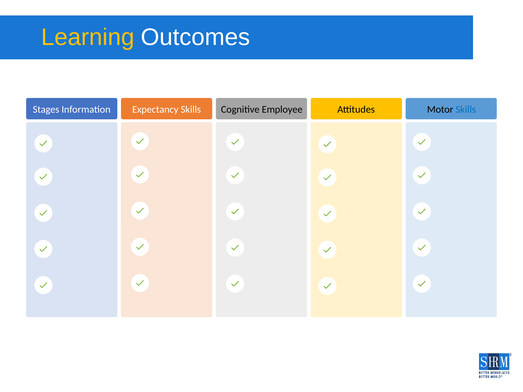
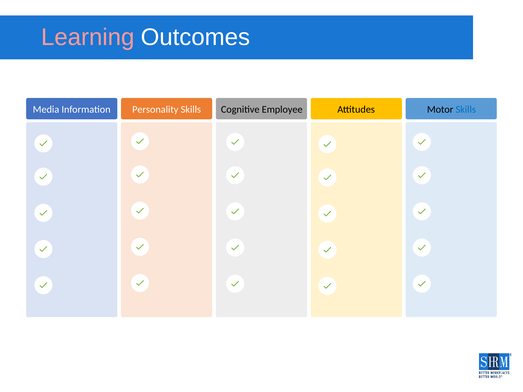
Learning colour: yellow -> pink (88, 37)
Stages: Stages -> Media (46, 109)
Expectancy: Expectancy -> Personality (155, 109)
